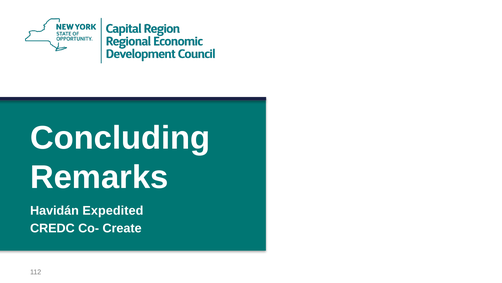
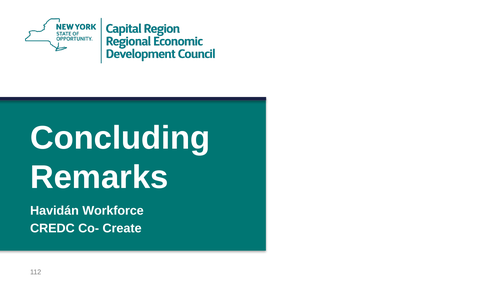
Expedited: Expedited -> Workforce (113, 210)
